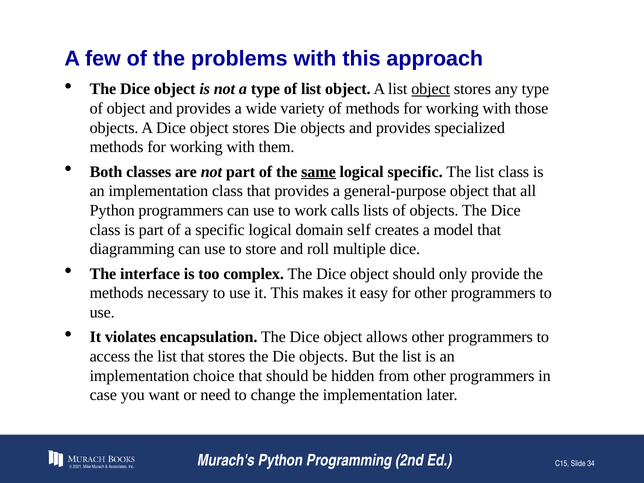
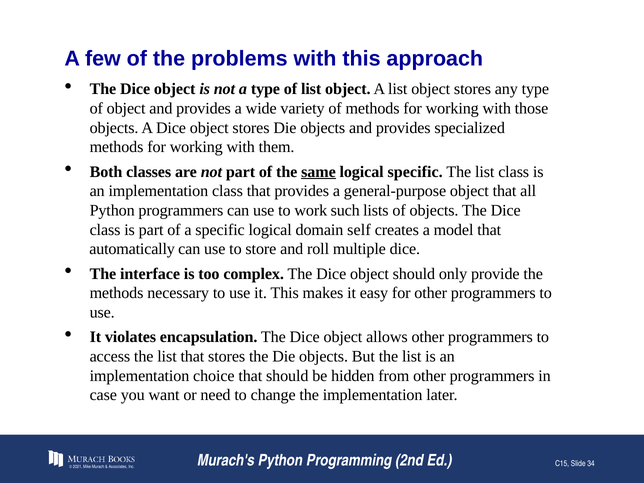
object underline: present -> none (431, 89)
calls: calls -> such (345, 210)
diagramming: diagramming -> automatically (132, 249)
